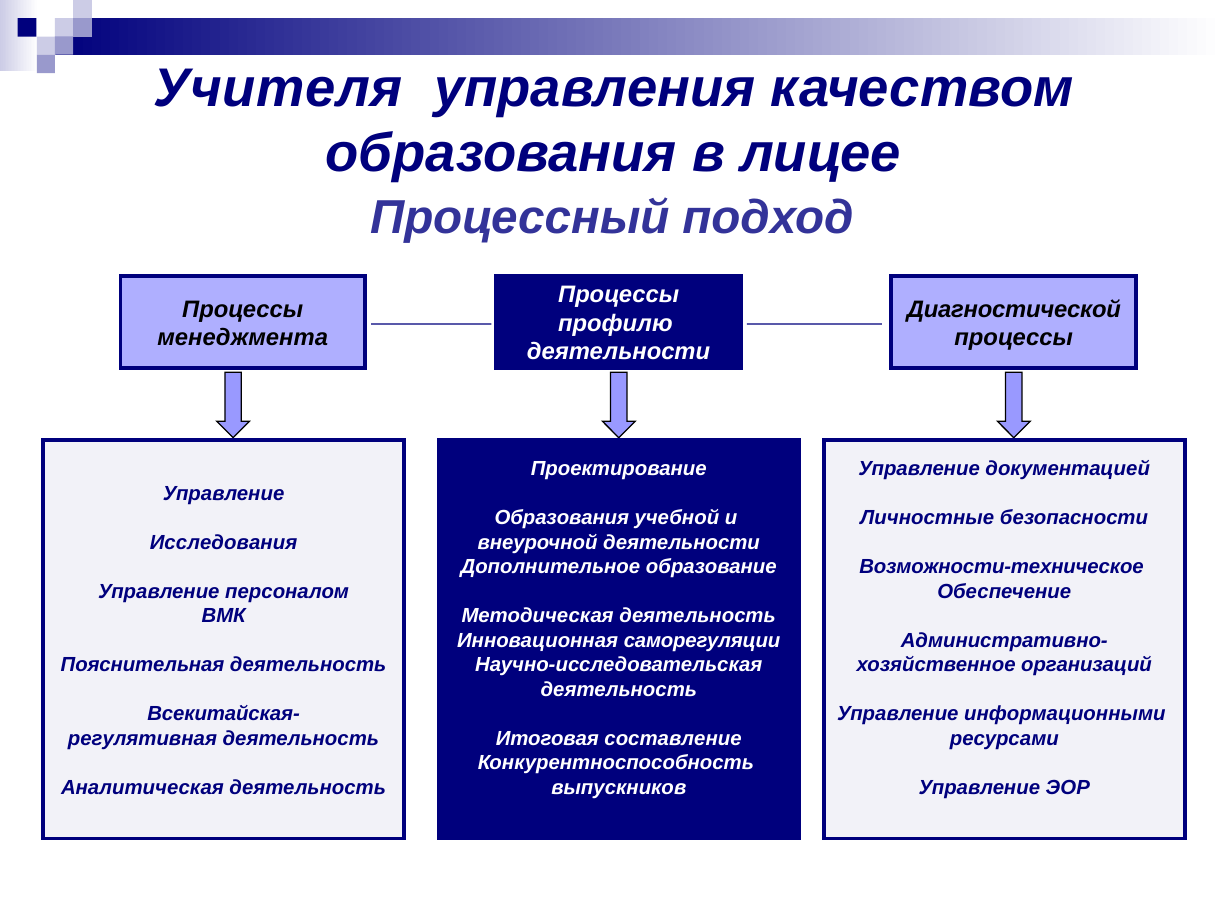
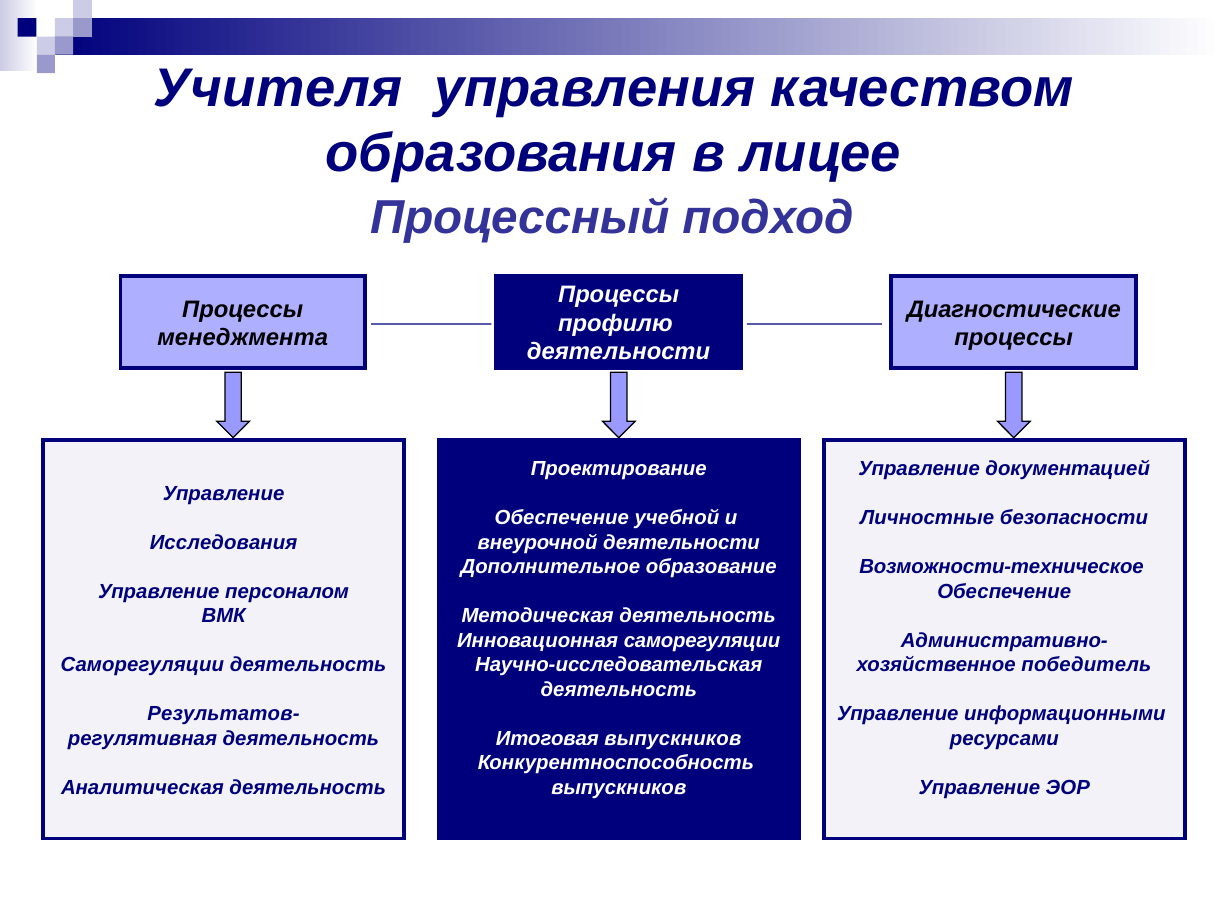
Диагностической: Диагностической -> Диагностические (1014, 309)
Образования: Образования -> Обеспечение (562, 518)
Пояснительная: Пояснительная -> Саморегуляции (142, 665)
организаций: организаций -> победитель (1086, 665)
Всекитайская-: Всекитайская- -> Результатов- (223, 714)
Итоговая составление: составление -> выпускников (673, 738)
